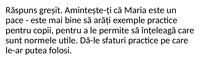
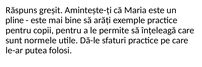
pace: pace -> pline (15, 20)
